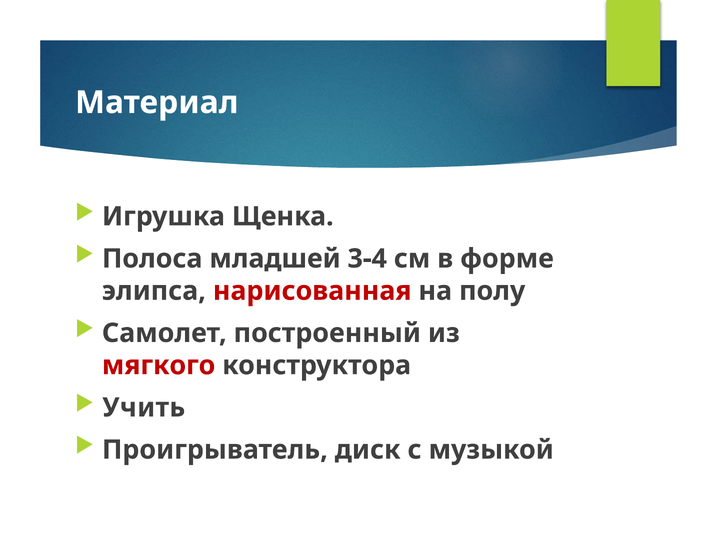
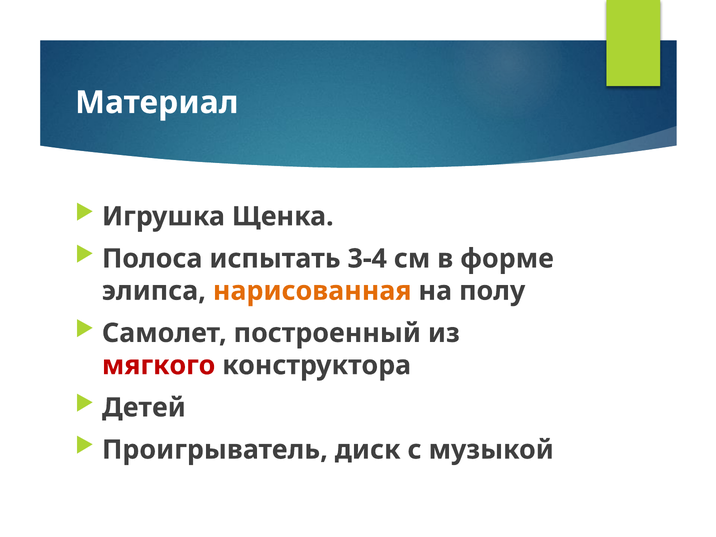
младшей: младшей -> испытать (275, 259)
нарисованная colour: red -> orange (312, 291)
Учить: Учить -> Детей (144, 408)
